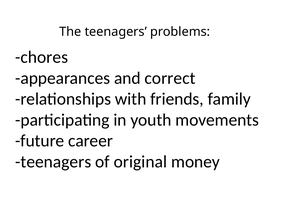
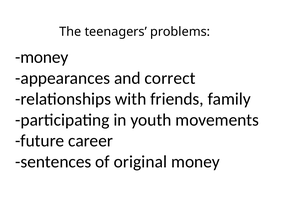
chores: chores -> money (42, 57)
teenagers: teenagers -> sentences (53, 162)
